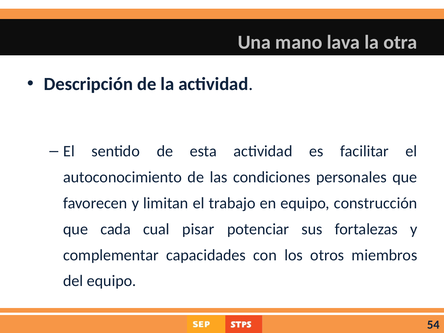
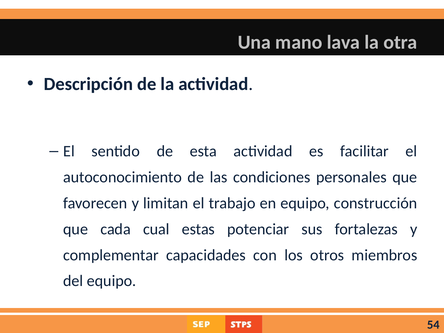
pisar: pisar -> estas (198, 229)
